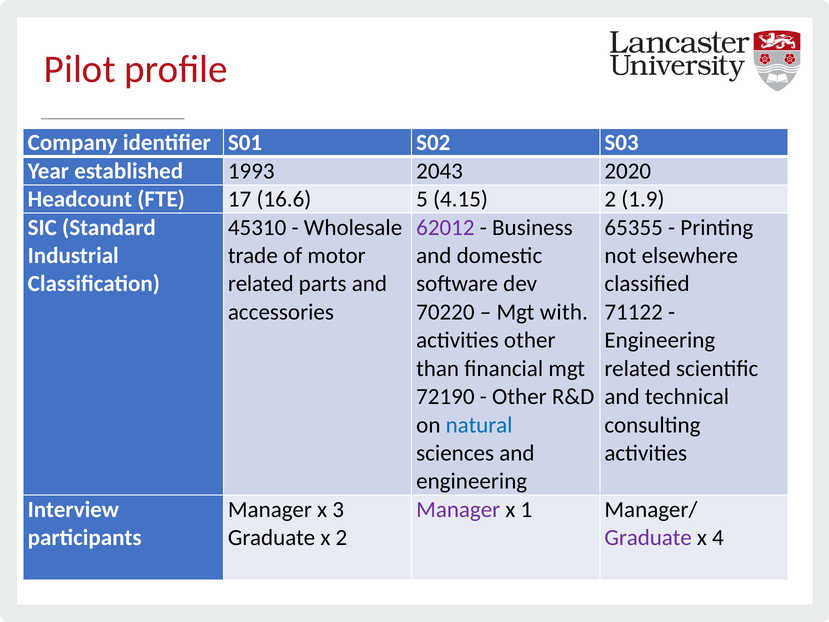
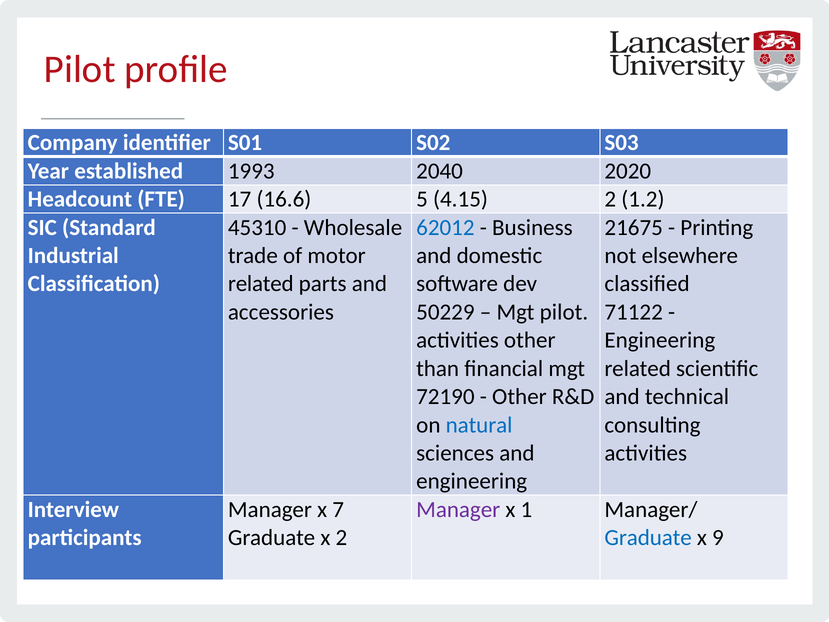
2043: 2043 -> 2040 (440, 171)
1.9: 1.9 -> 1.2 (643, 199)
62012 colour: purple -> blue (445, 227)
65355: 65355 -> 21675 (634, 227)
70220: 70220 -> 50229 (445, 312)
Mgt with: with -> pilot (564, 312)
x 3: 3 -> 7 (338, 509)
Graduate colour: purple -> blue (648, 538)
4: 4 -> 9 (718, 538)
